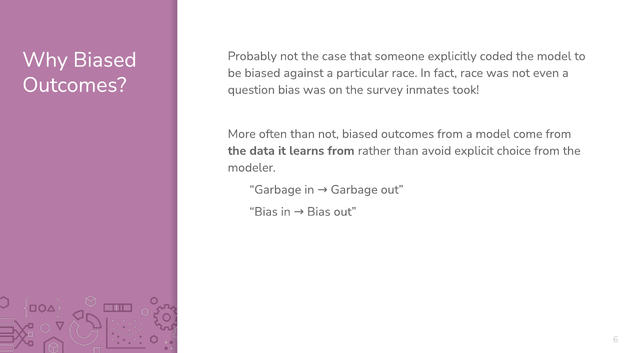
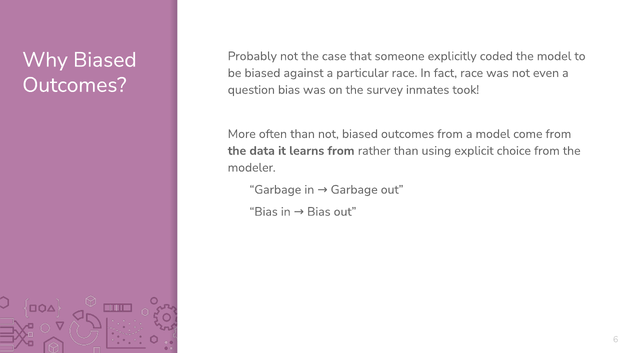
avoid: avoid -> using (436, 151)
